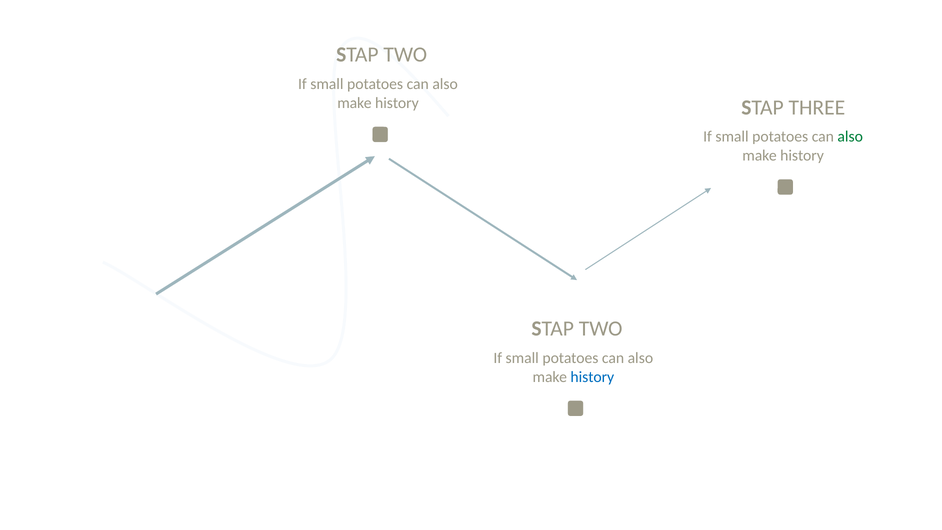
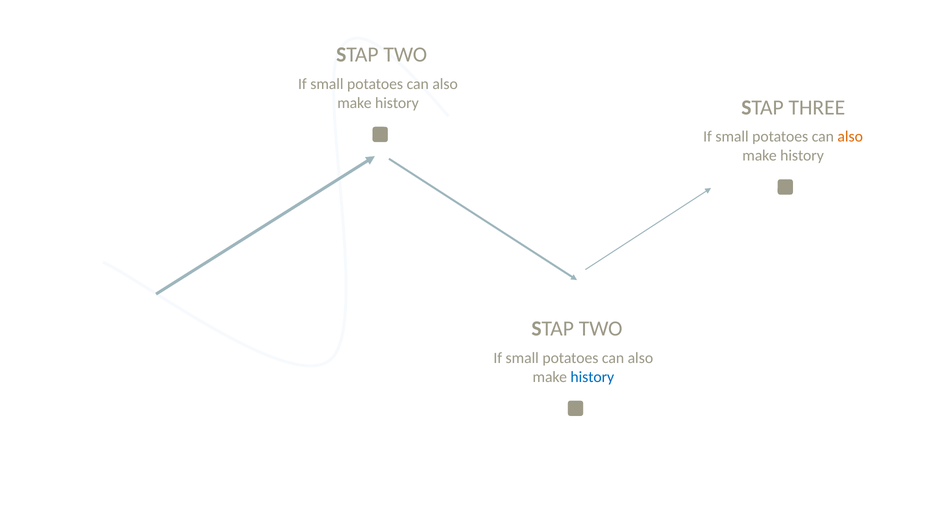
also colour: green -> orange (850, 137)
